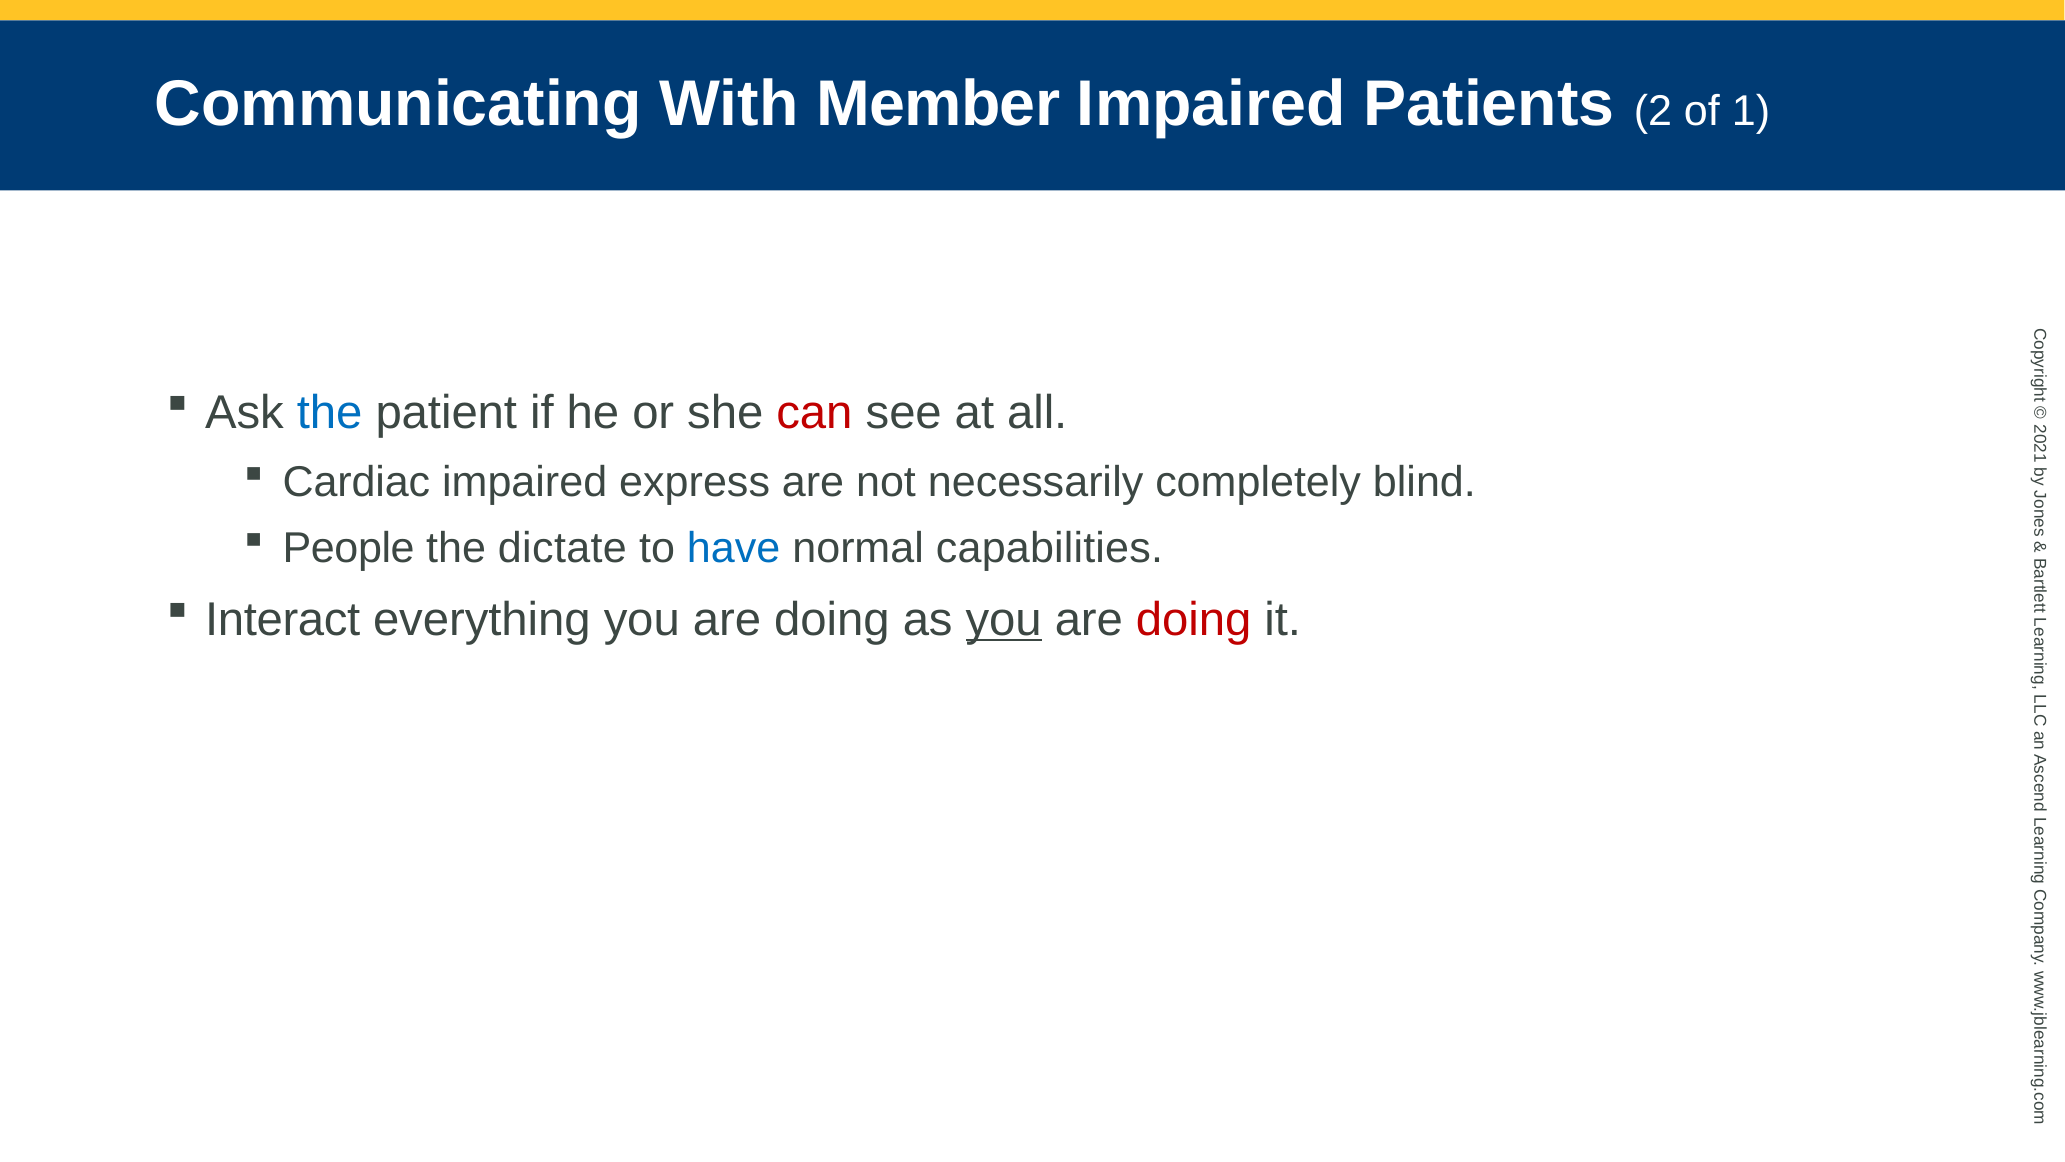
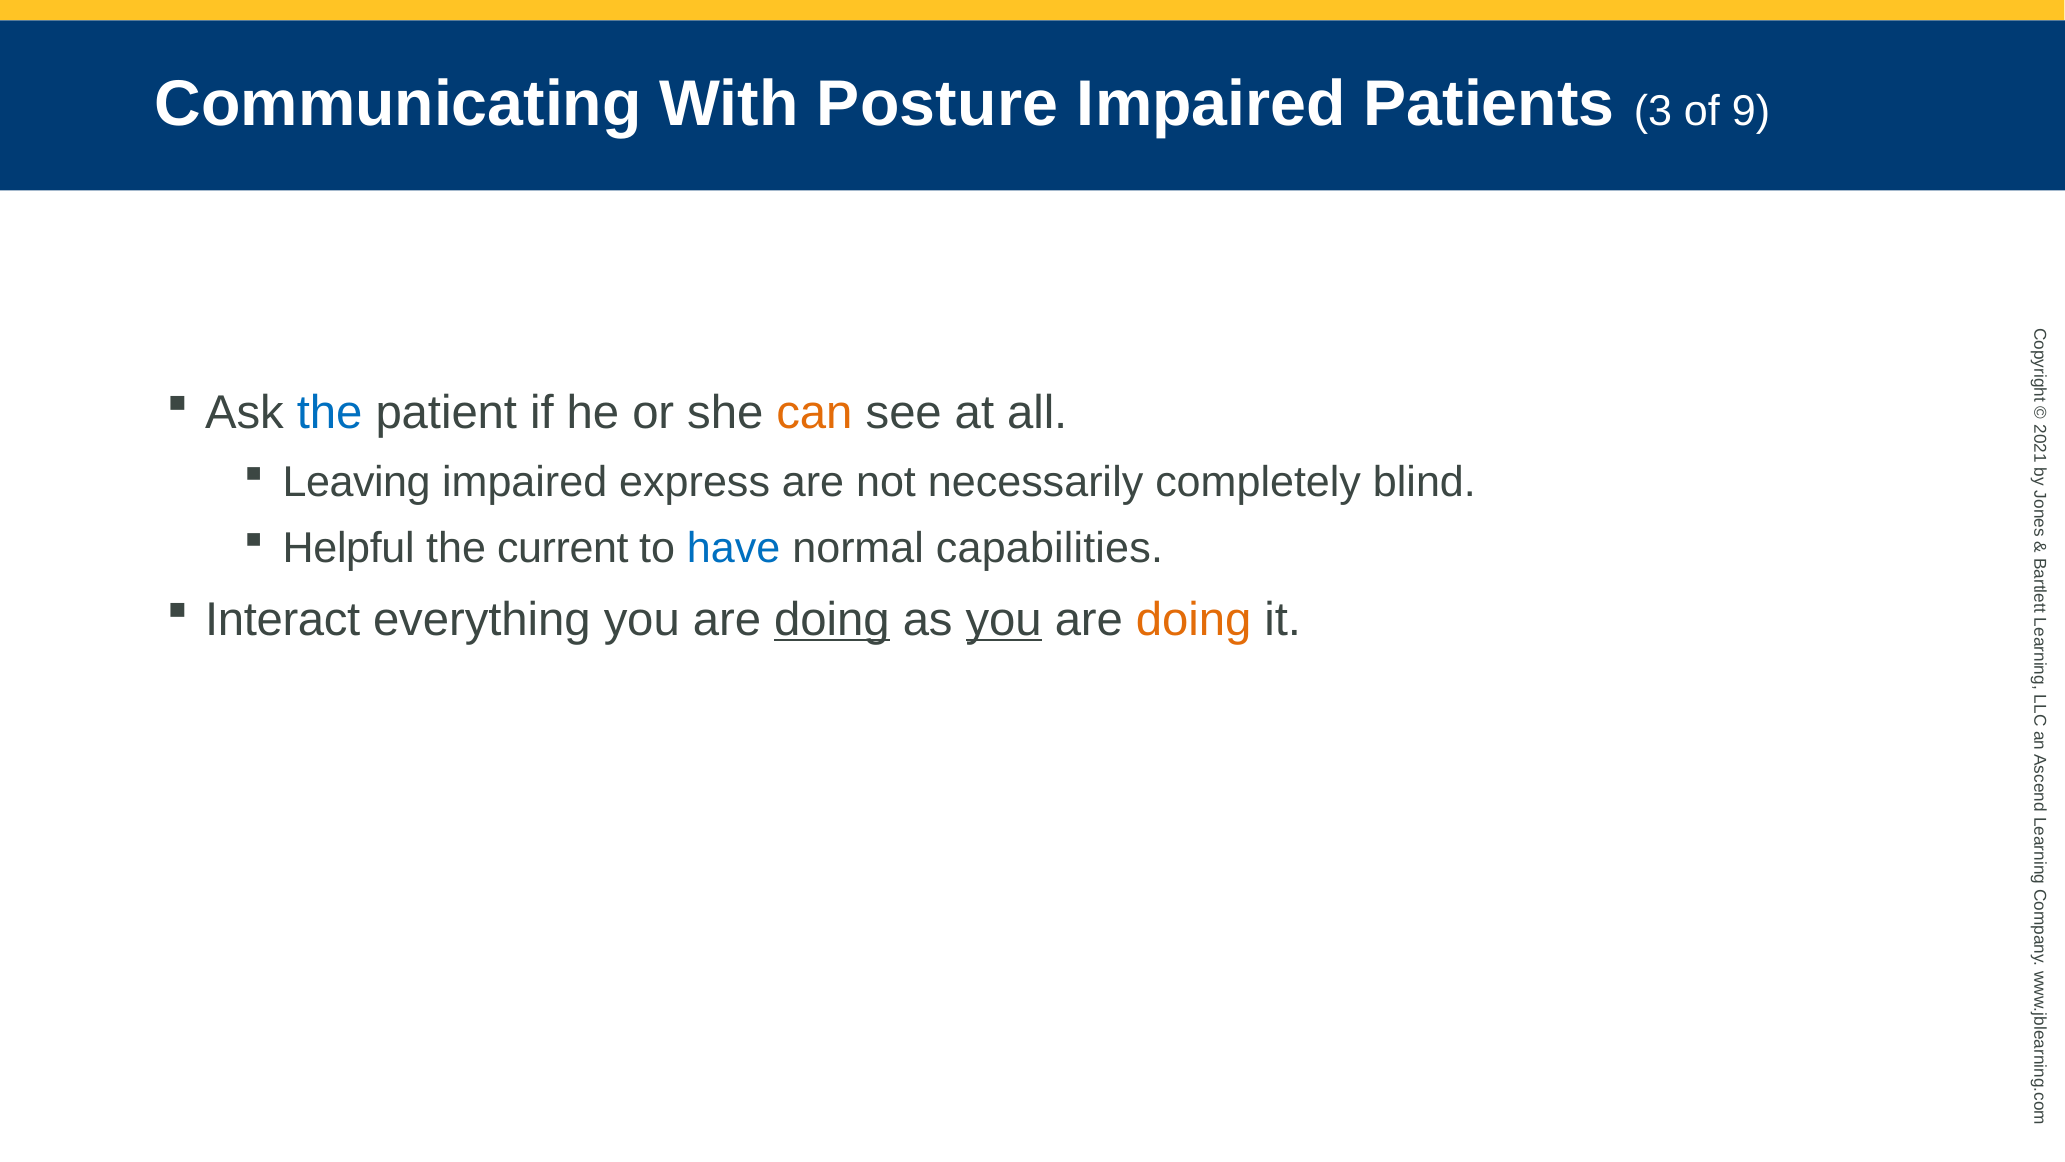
Member: Member -> Posture (938, 104)
Patients 2: 2 -> 3 (1653, 111)
of 1: 1 -> 9 (1751, 111)
can colour: red -> orange (814, 413)
Cardiac: Cardiac -> Leaving (357, 482)
People: People -> Helpful (349, 548)
dictate: dictate -> current (563, 548)
doing underline: none -> present (832, 619)
doing colour: red -> orange (1194, 619)
